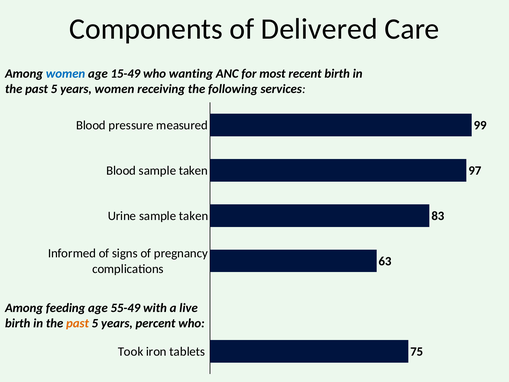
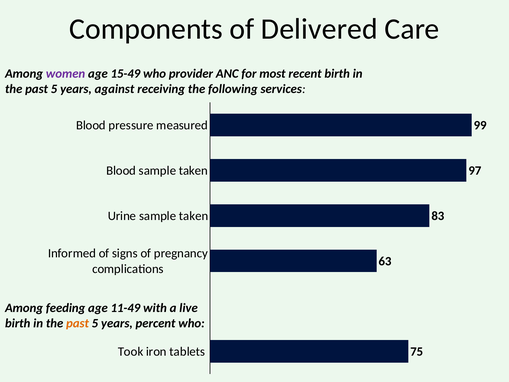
women colour: blue -> purple (66, 73)
wanting: wanting -> provider (191, 73)
years women: women -> against (115, 89)
55-49: 55-49 -> 11-49 (125, 308)
